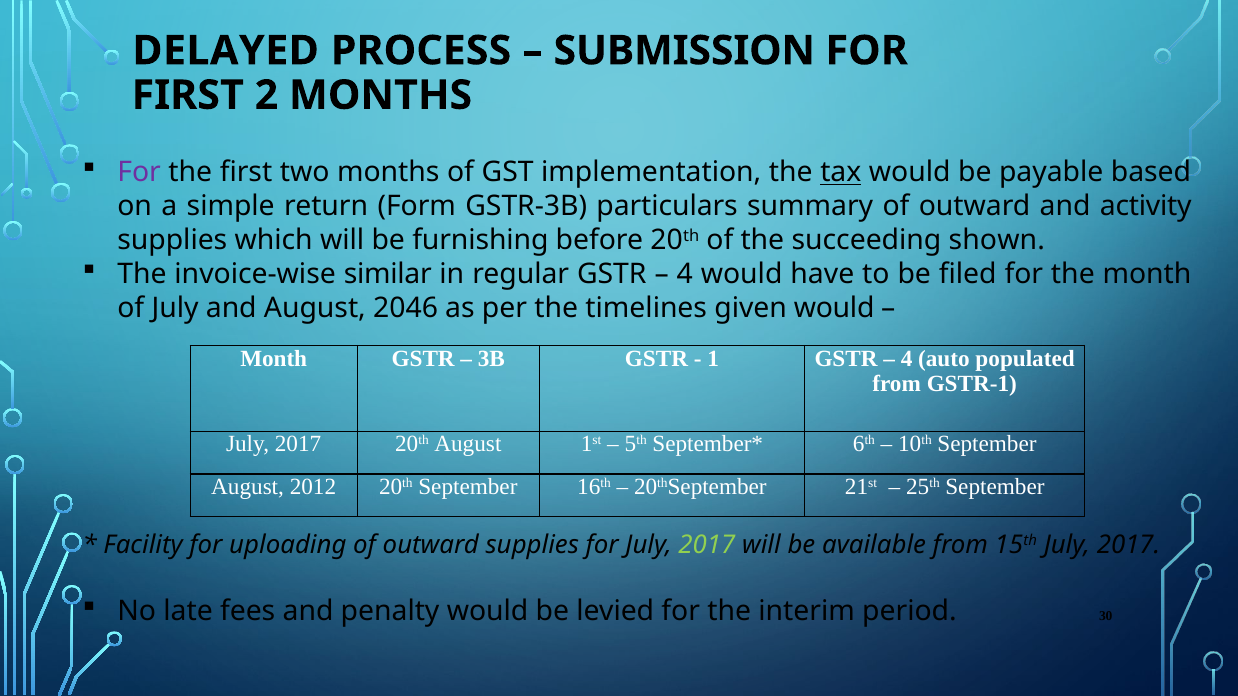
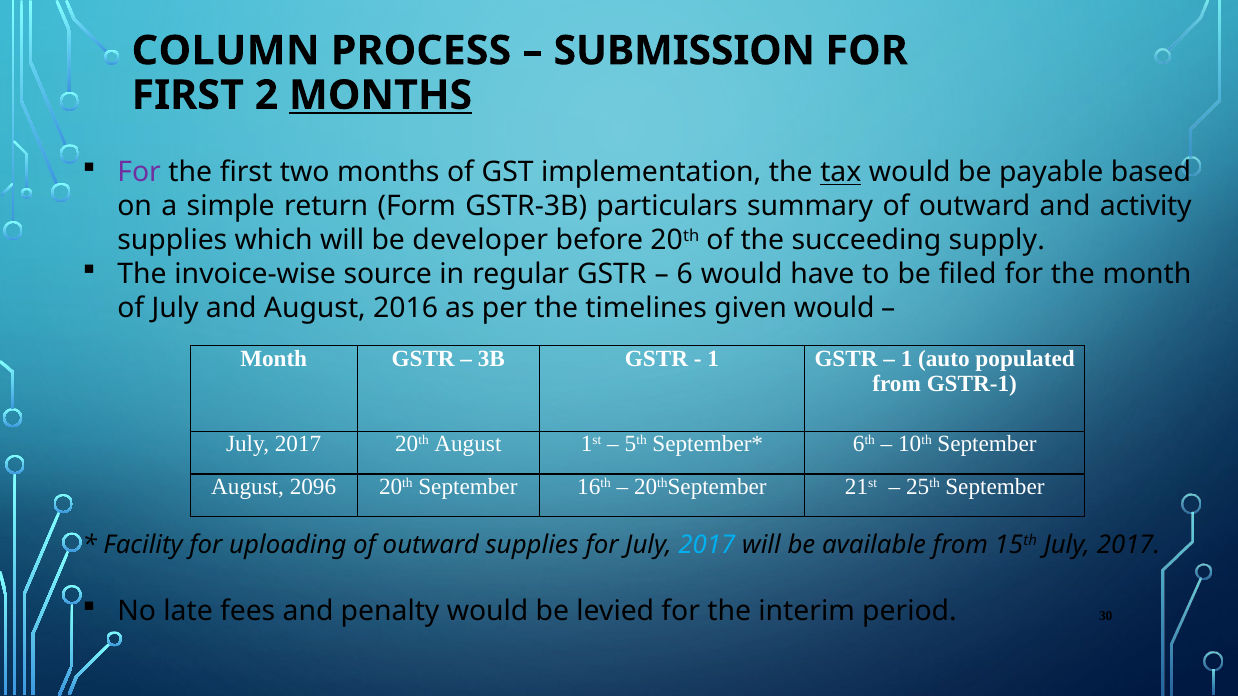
DELAYED: DELAYED -> COLUMN (226, 51)
MONTHS underline: none -> present (381, 95)
furnishing: furnishing -> developer (480, 241)
shown: shown -> supply (997, 241)
similar: similar -> source (388, 275)
4: 4 -> 6 (685, 275)
2046: 2046 -> 2016 (406, 309)
4: 4 -> 1 (907, 359)
2012: 2012 -> 2096 (313, 487)
2017 colour: light green -> light blue (707, 545)
